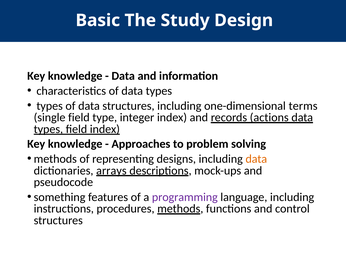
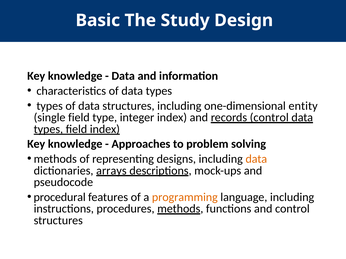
terms: terms -> entity (303, 106)
records actions: actions -> control (269, 118)
something: something -> procedural (60, 197)
programming colour: purple -> orange (185, 197)
